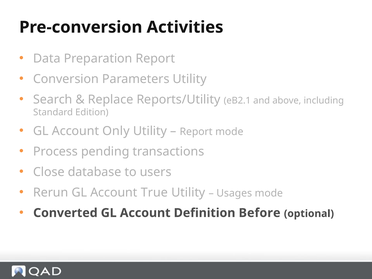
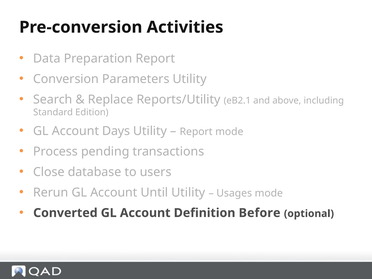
Only: Only -> Days (116, 131)
True: True -> Until (154, 192)
